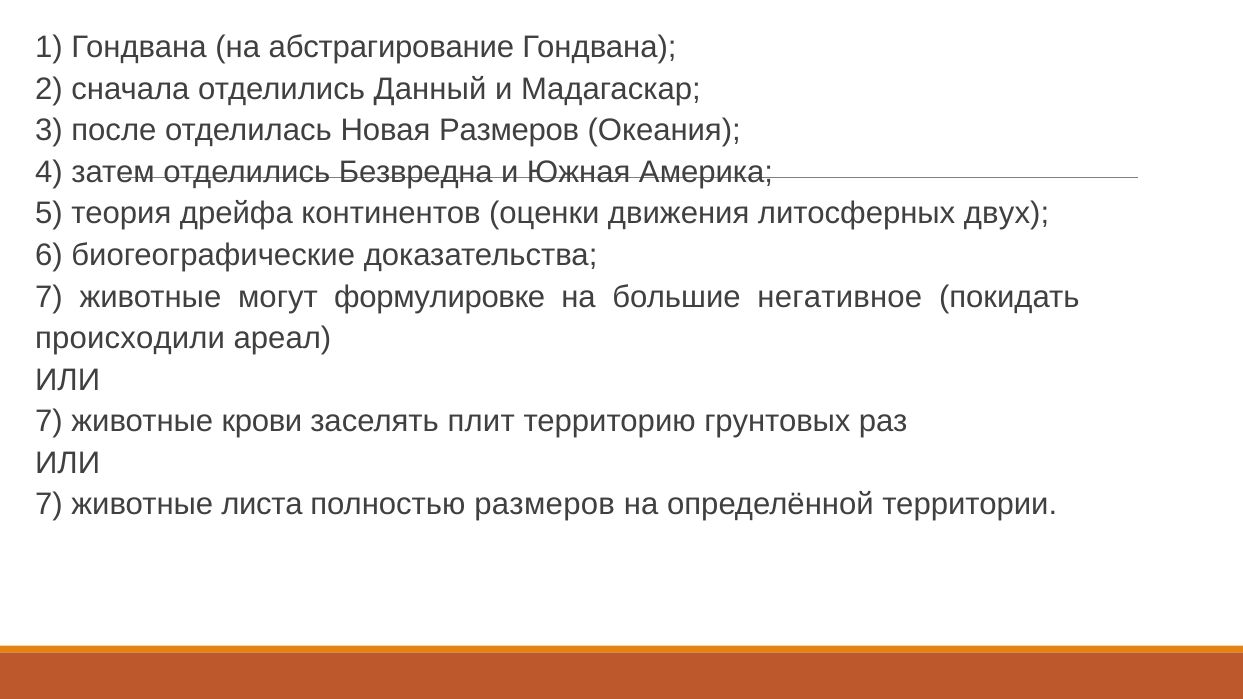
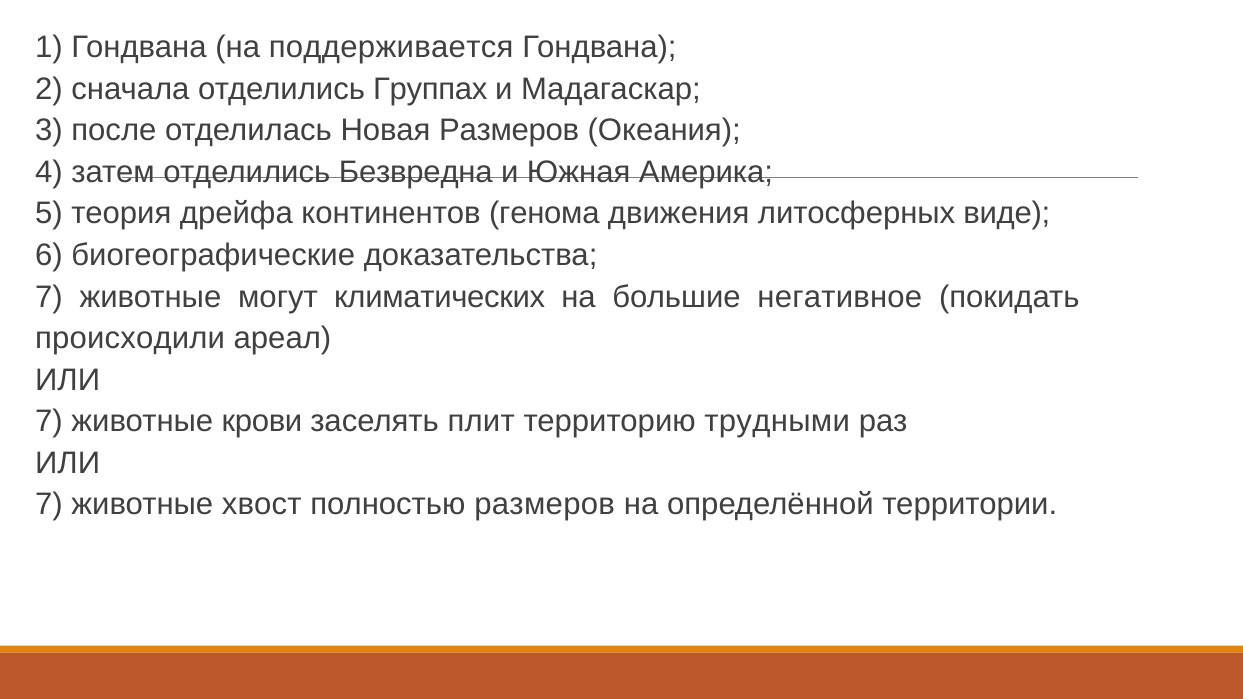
абстрагирование: абстрагирование -> поддерживается (391, 48)
Данный: Данный -> Группах (430, 89)
оценки: оценки -> генома (544, 214)
двух: двух -> виде (1007, 214)
формулировке: формулировке -> климатических (440, 297)
грунтовых: грунтовых -> трудными (777, 422)
листа: листа -> хвост (262, 505)
